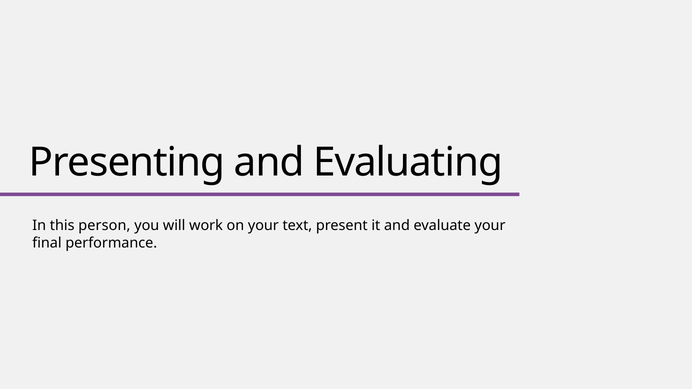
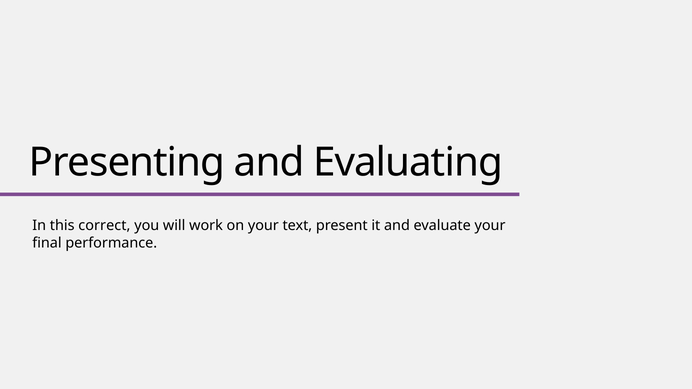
person: person -> correct (104, 226)
